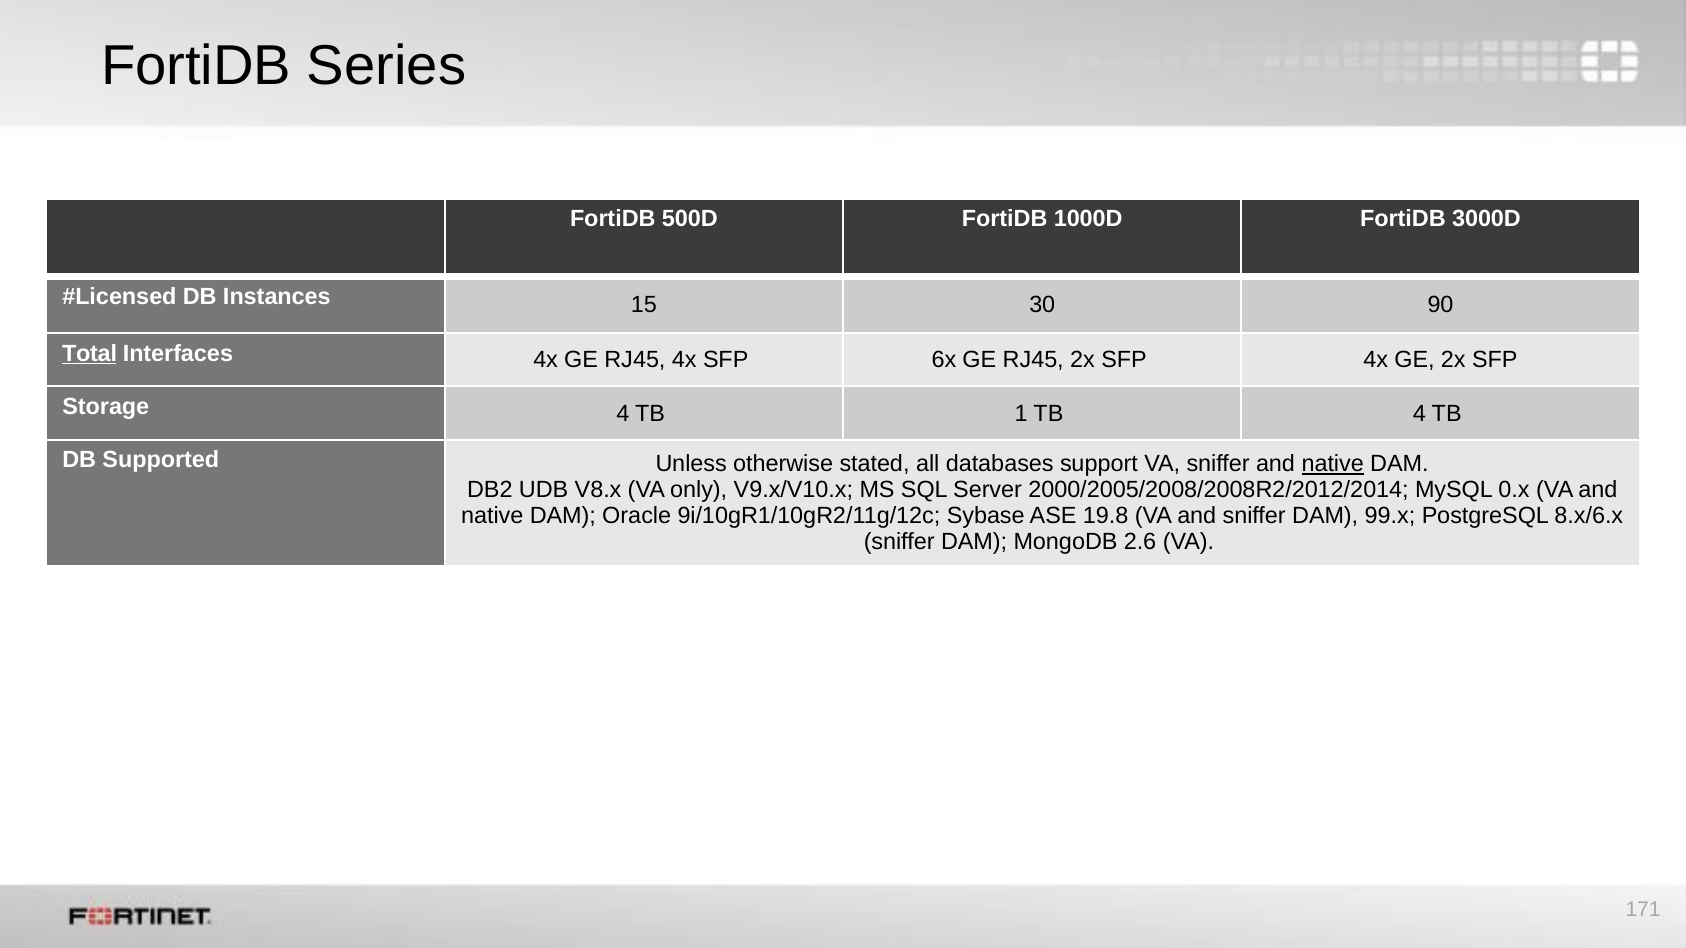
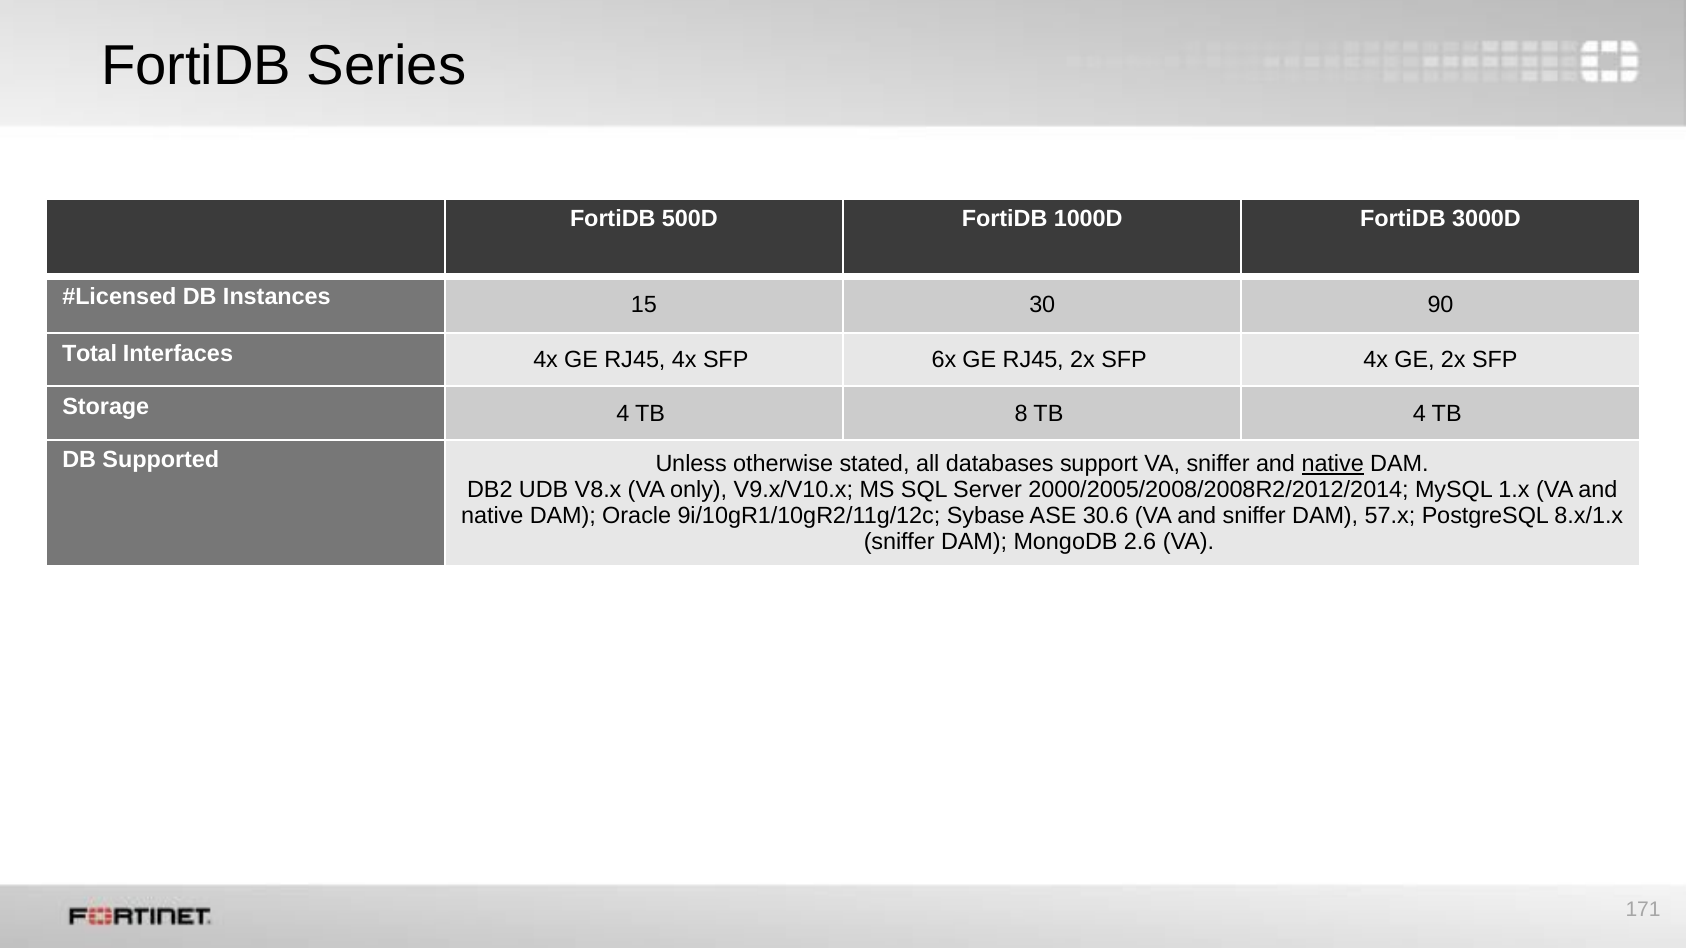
Total underline: present -> none (90, 353)
1: 1 -> 8 (1021, 414)
0.x: 0.x -> 1.x (1514, 490)
19.8: 19.8 -> 30.6 (1106, 516)
99.x: 99.x -> 57.x (1390, 516)
8.x/6.x: 8.x/6.x -> 8.x/1.x (1589, 516)
